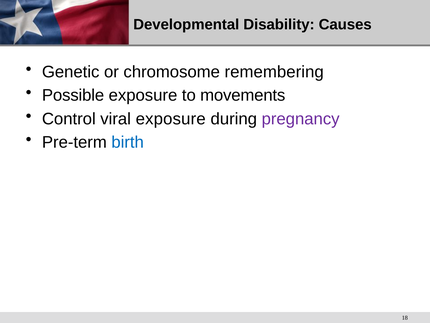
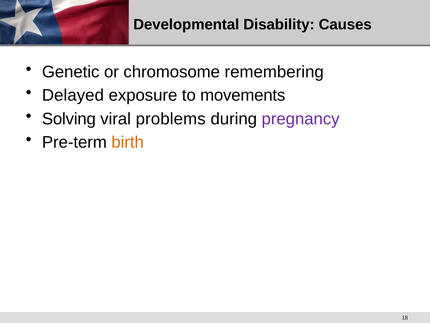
Possible: Possible -> Delayed (73, 95)
Control: Control -> Solving (69, 119)
viral exposure: exposure -> problems (171, 119)
birth colour: blue -> orange (128, 142)
